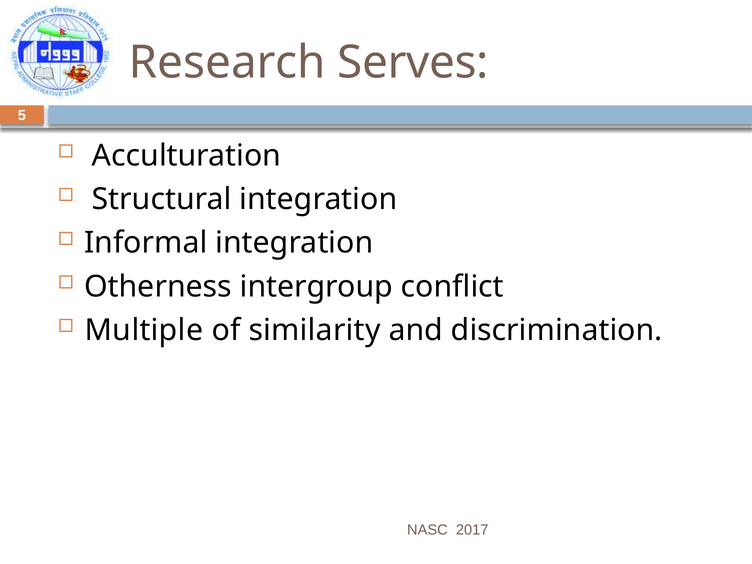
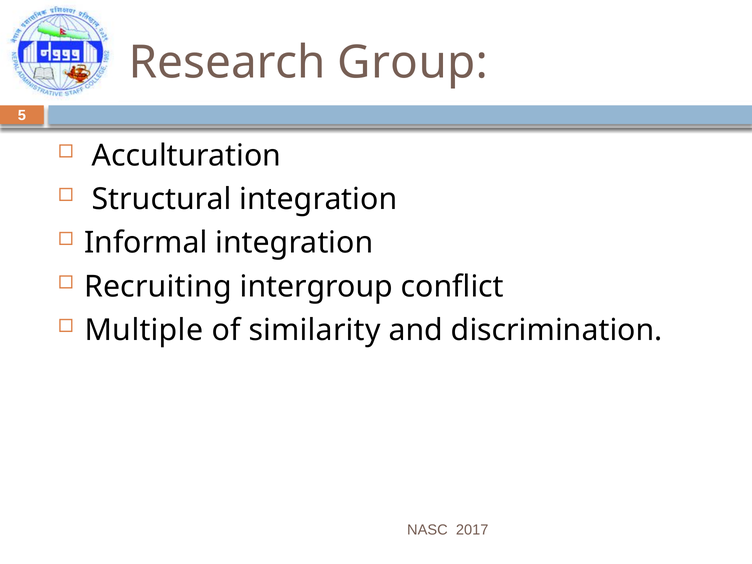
Serves: Serves -> Group (413, 63)
Otherness: Otherness -> Recruiting (158, 287)
